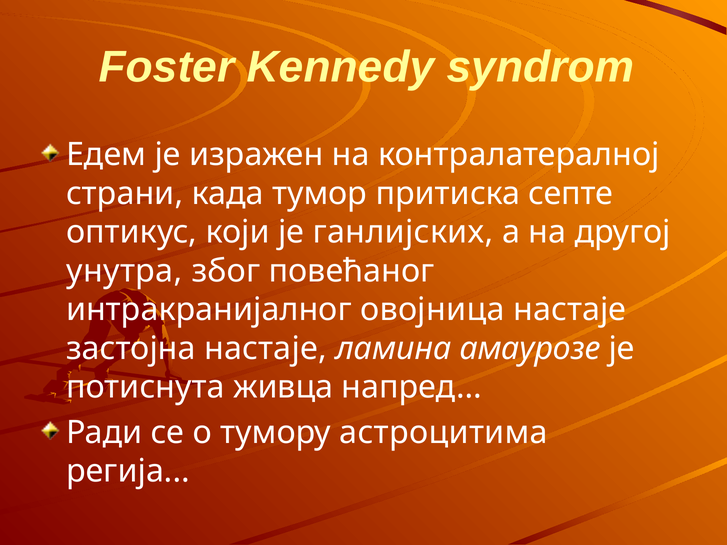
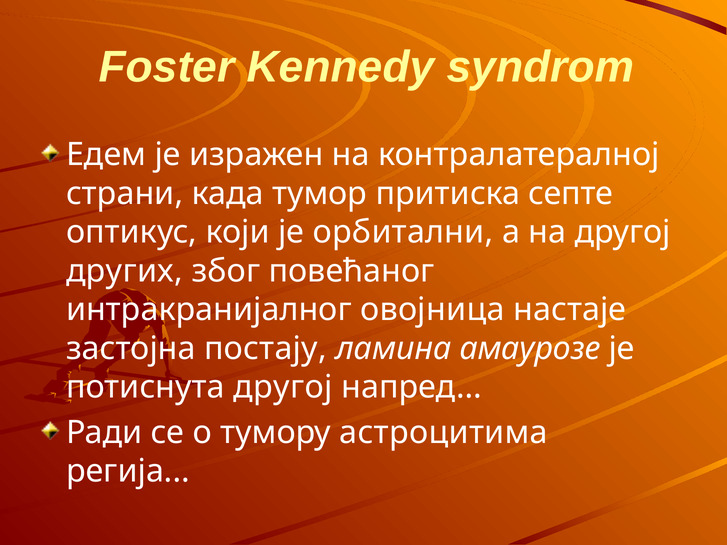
ганлијских: ганлијских -> орбитални (403, 232)
унутра: унутра -> других (124, 271)
застојна настаје: настаје -> постају (265, 349)
потиснута живца: живца -> другој (283, 387)
